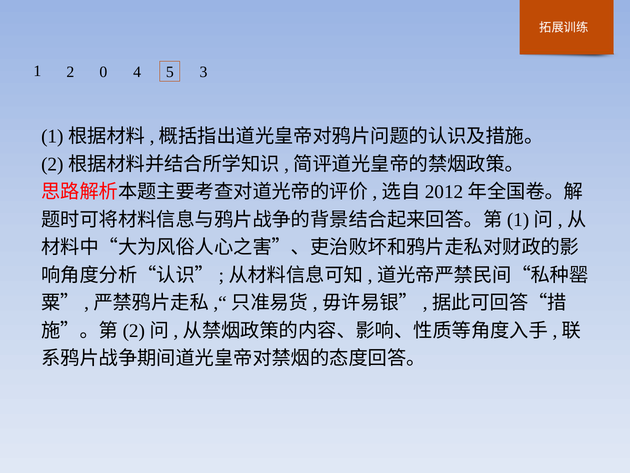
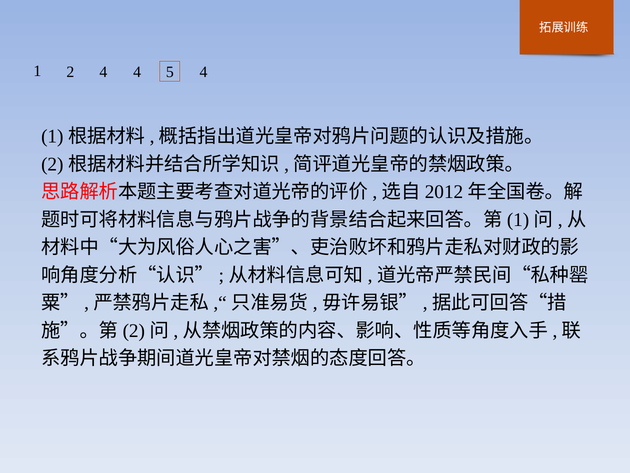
2 0: 0 -> 4 (103, 72)
5 3: 3 -> 4 (204, 72)
